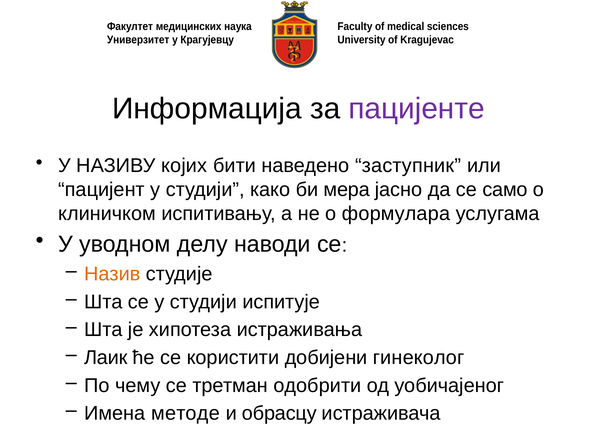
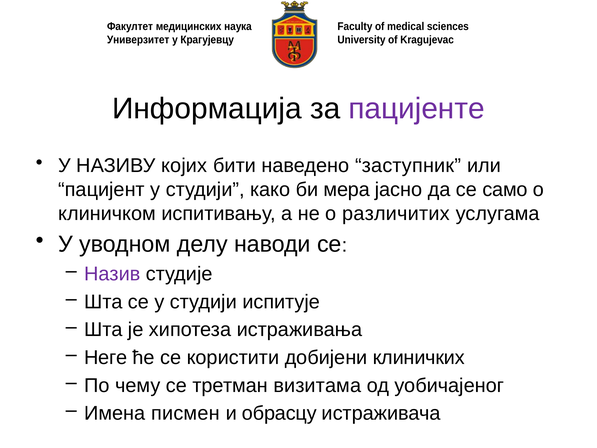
формулара: формулара -> различитих (396, 213)
Назив colour: orange -> purple (112, 274)
Лаик: Лаик -> Неге (106, 357)
гинеколог: гинеколог -> клиничких (419, 357)
одобрити: одобрити -> визитама (317, 385)
методе: методе -> писмен (185, 413)
